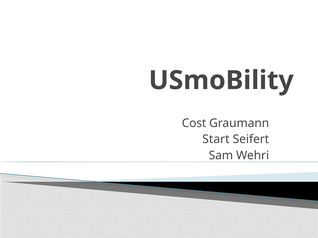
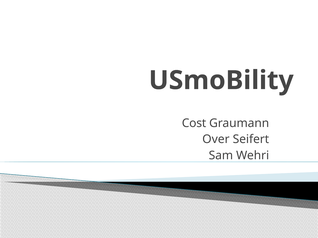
Start: Start -> Over (216, 140)
